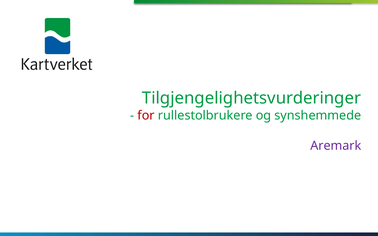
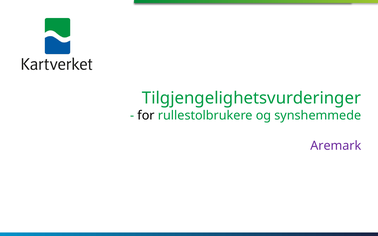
for colour: red -> black (146, 116)
